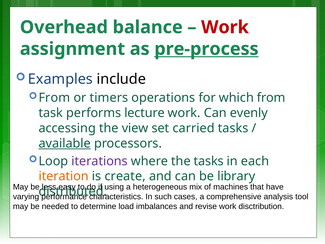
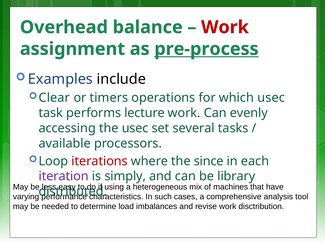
From: From -> Clear (54, 98)
which from: from -> usec (271, 98)
the view: view -> usec (135, 128)
carried: carried -> several (194, 128)
available underline: present -> none (65, 143)
iterations colour: purple -> red (100, 161)
the tasks: tasks -> since (209, 161)
iteration colour: orange -> purple (64, 176)
create: create -> simply (125, 176)
